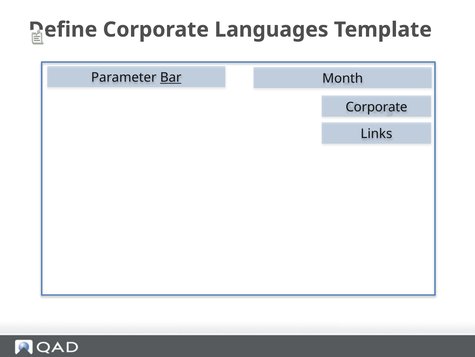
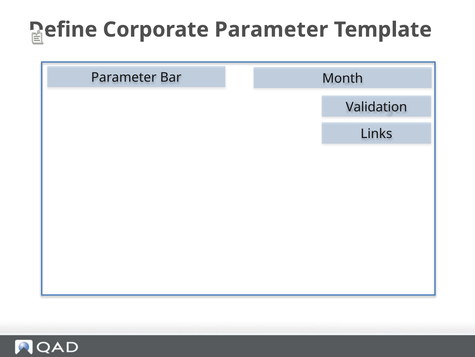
Corporate Languages: Languages -> Parameter (271, 30)
Bar underline: present -> none (171, 77)
Corporate: Corporate -> Validation (376, 107)
